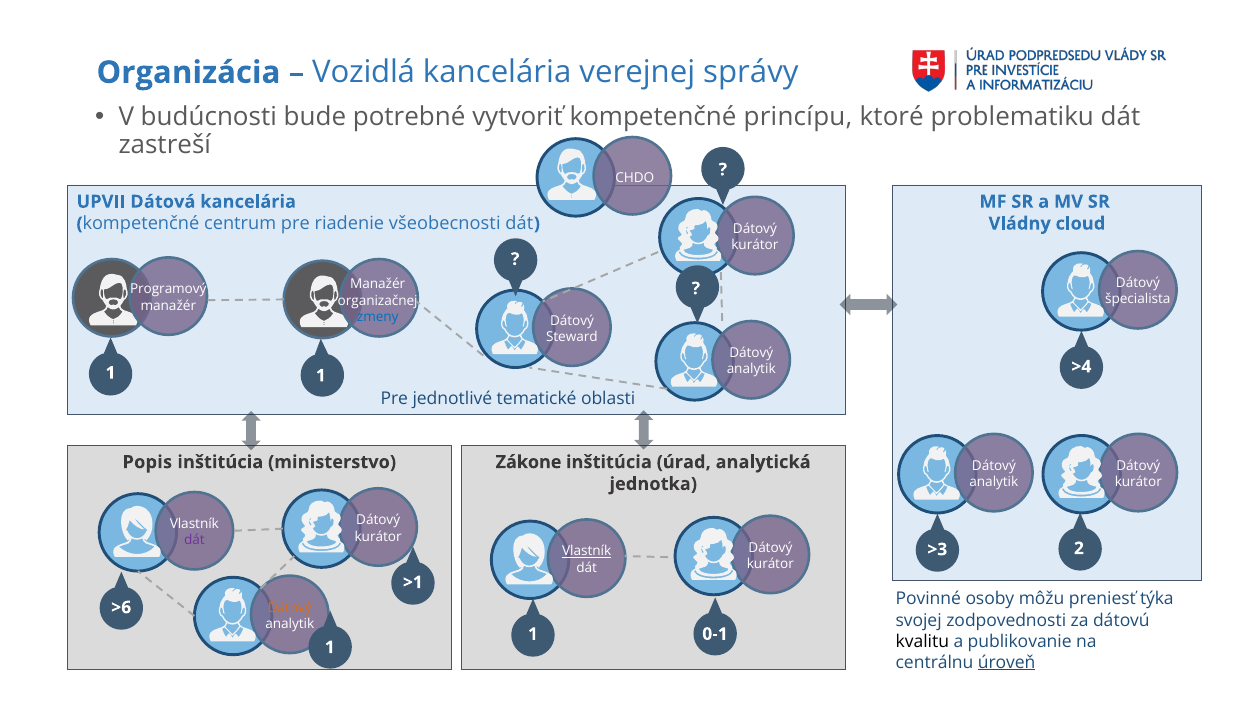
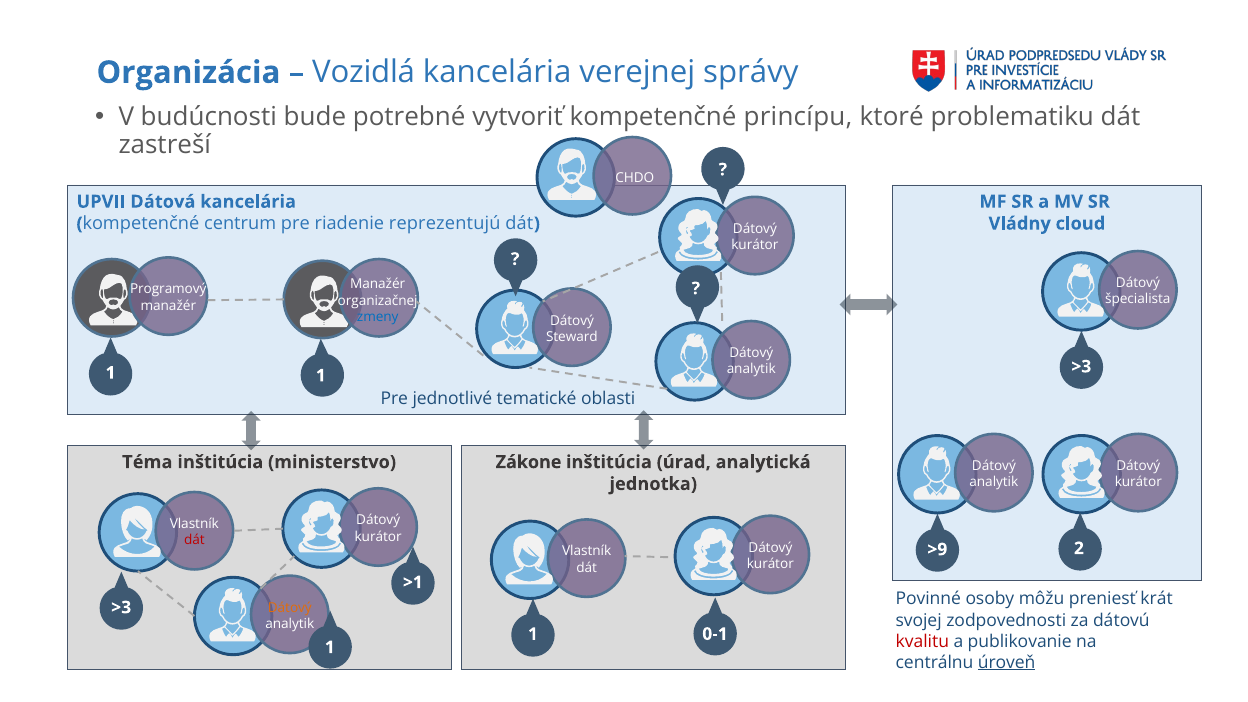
všeobecnosti: všeobecnosti -> reprezentujú (445, 224)
>4: >4 -> >3 (1081, 367)
Popis: Popis -> Téma (147, 462)
dát colour: purple -> red (194, 540)
>3: >3 -> >9 (937, 549)
Vlastník underline: present -> none (587, 551)
týka: týka -> krát (1157, 599)
>6: >6 -> >3 (121, 607)
kvalitu colour: black -> red (922, 641)
